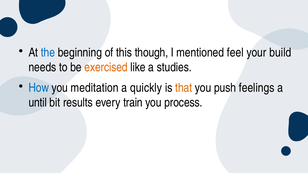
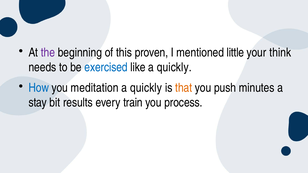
the colour: blue -> purple (48, 52)
though: though -> proven (151, 52)
feel: feel -> little (235, 52)
build: build -> think (280, 52)
exercised colour: orange -> blue (106, 67)
like a studies: studies -> quickly (174, 67)
feelings: feelings -> minutes (257, 88)
until: until -> stay (38, 103)
